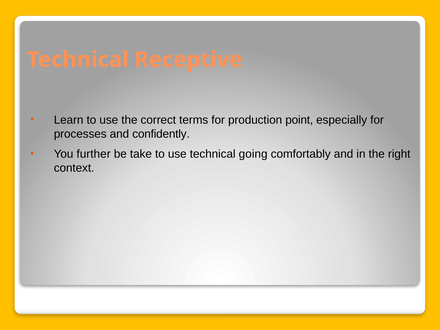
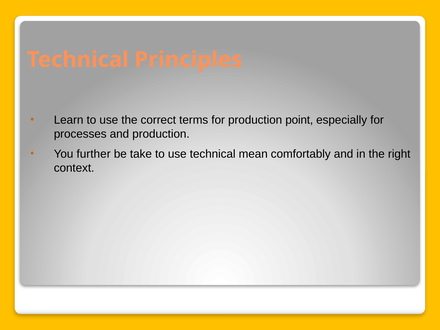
Receptive: Receptive -> Principles (188, 60)
and confidently: confidently -> production (161, 134)
going: going -> mean (253, 154)
